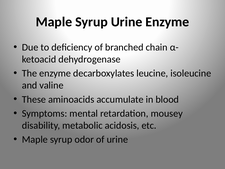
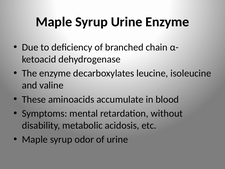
mousey: mousey -> without (167, 113)
